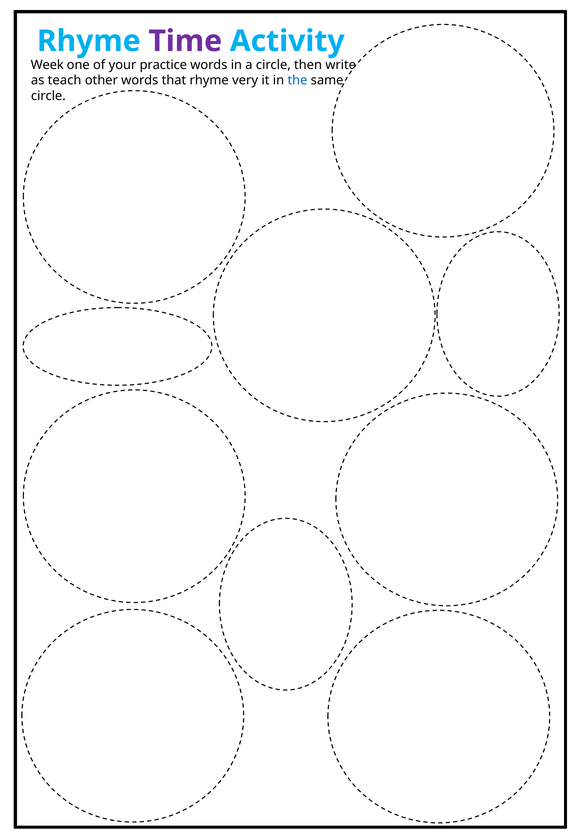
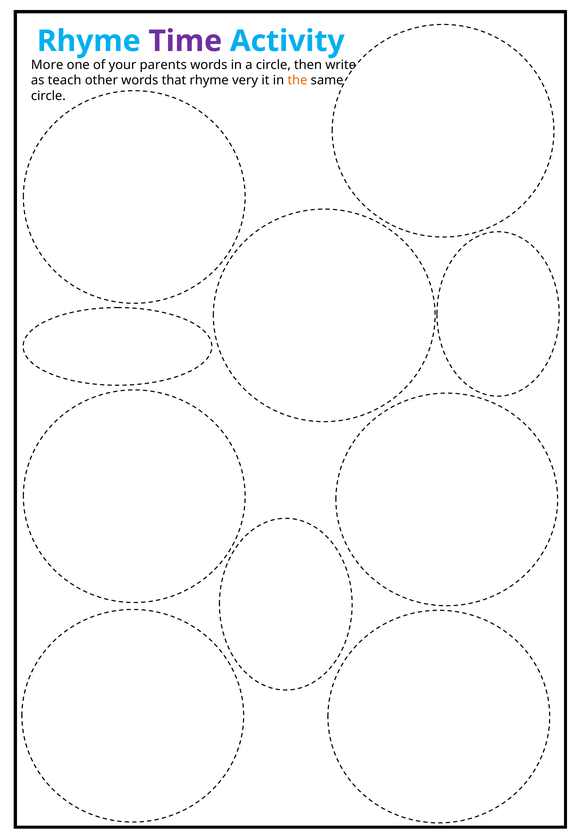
Week: Week -> More (47, 65)
practice: practice -> parents (163, 65)
the colour: blue -> orange (297, 80)
